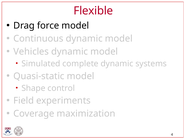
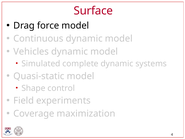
Flexible: Flexible -> Surface (93, 11)
